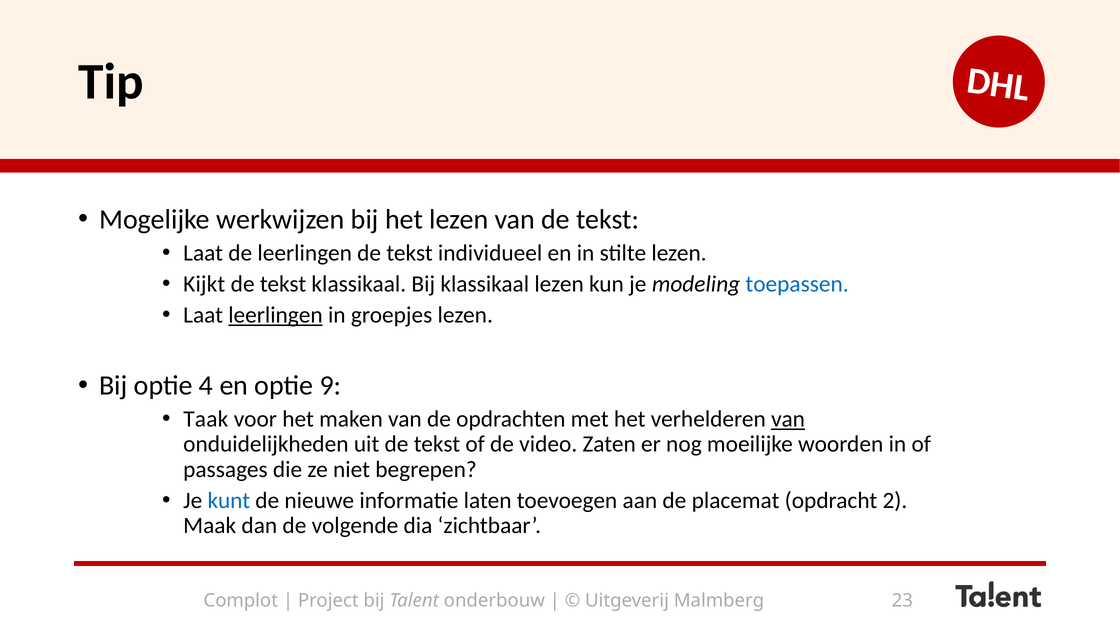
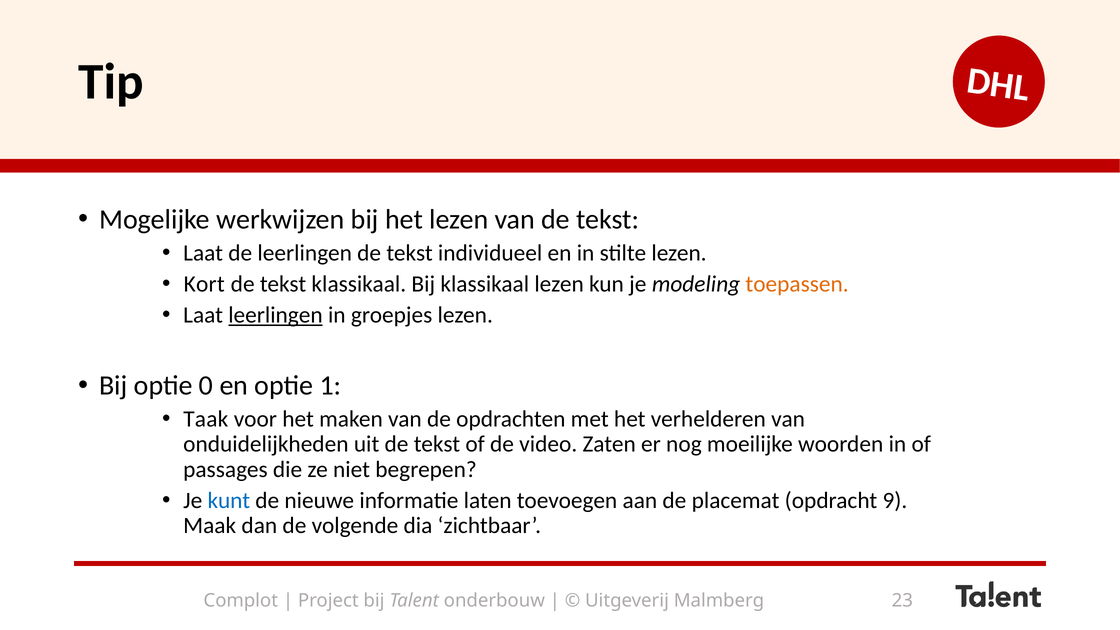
Kijkt: Kijkt -> Kort (204, 284)
toepassen colour: blue -> orange (797, 284)
4: 4 -> 0 (206, 385)
9: 9 -> 1 (331, 385)
van underline: present -> none (788, 419)
2: 2 -> 9 (895, 501)
